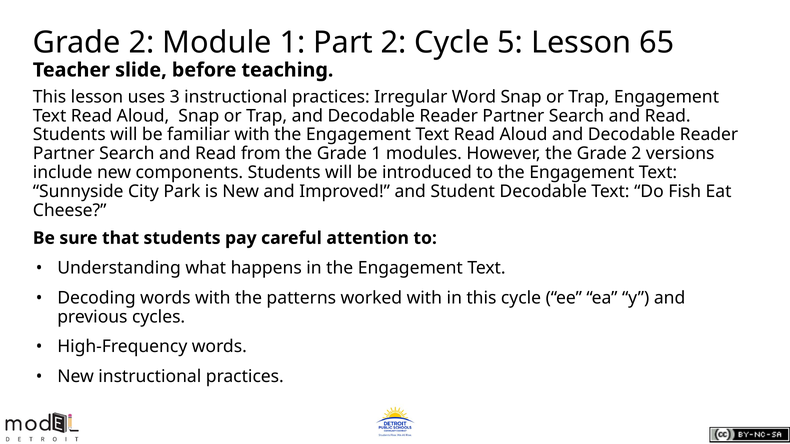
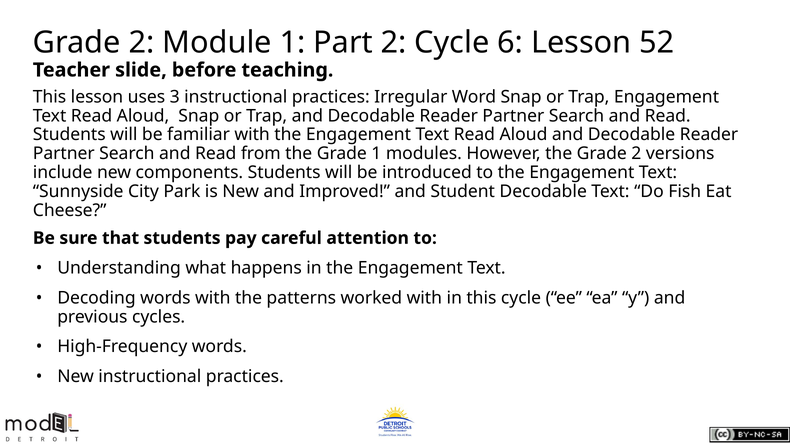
5: 5 -> 6 (510, 43)
65: 65 -> 52 (657, 43)
